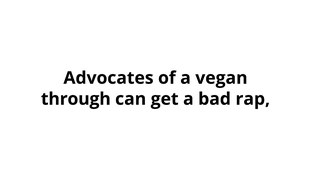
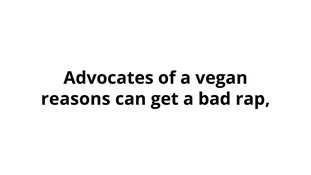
through: through -> reasons (76, 99)
